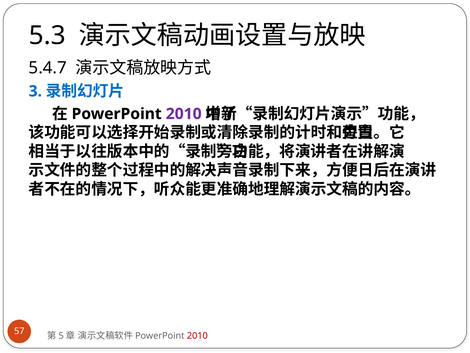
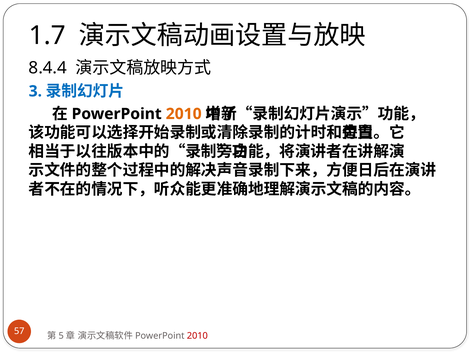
5.3: 5.3 -> 1.7 (47, 36)
5.4.7: 5.4.7 -> 8.4.4 (48, 68)
2010 colour: purple -> orange (184, 114)
